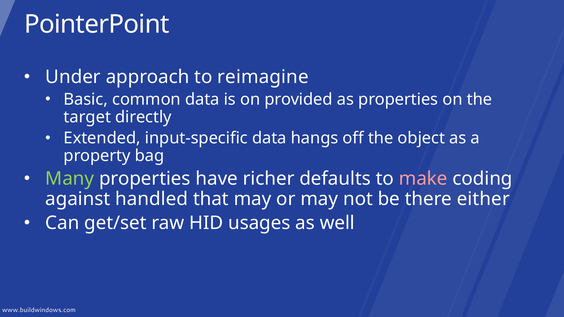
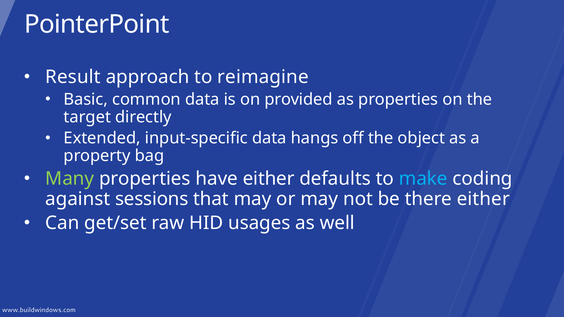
Under: Under -> Result (73, 77)
have richer: richer -> either (269, 179)
make colour: pink -> light blue (423, 179)
handled: handled -> sessions (152, 199)
